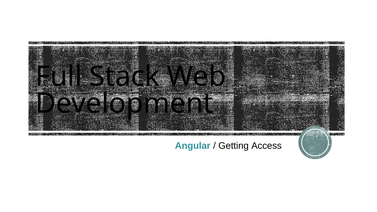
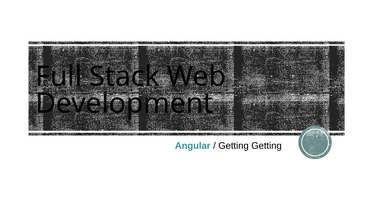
Getting Access: Access -> Getting (267, 146)
